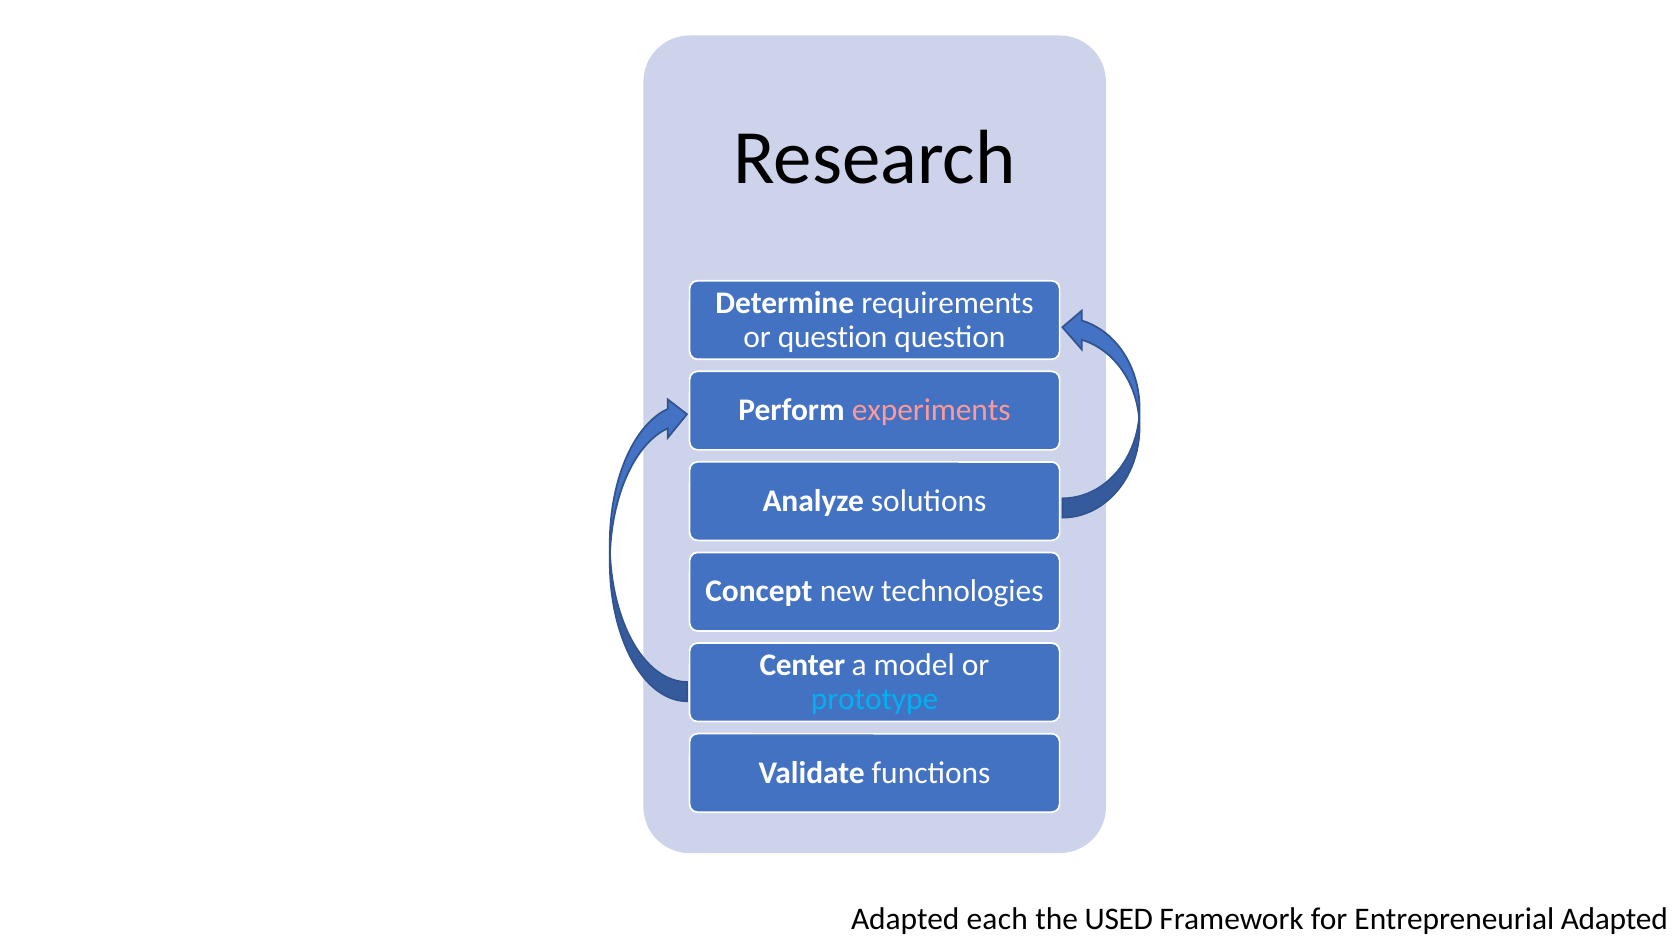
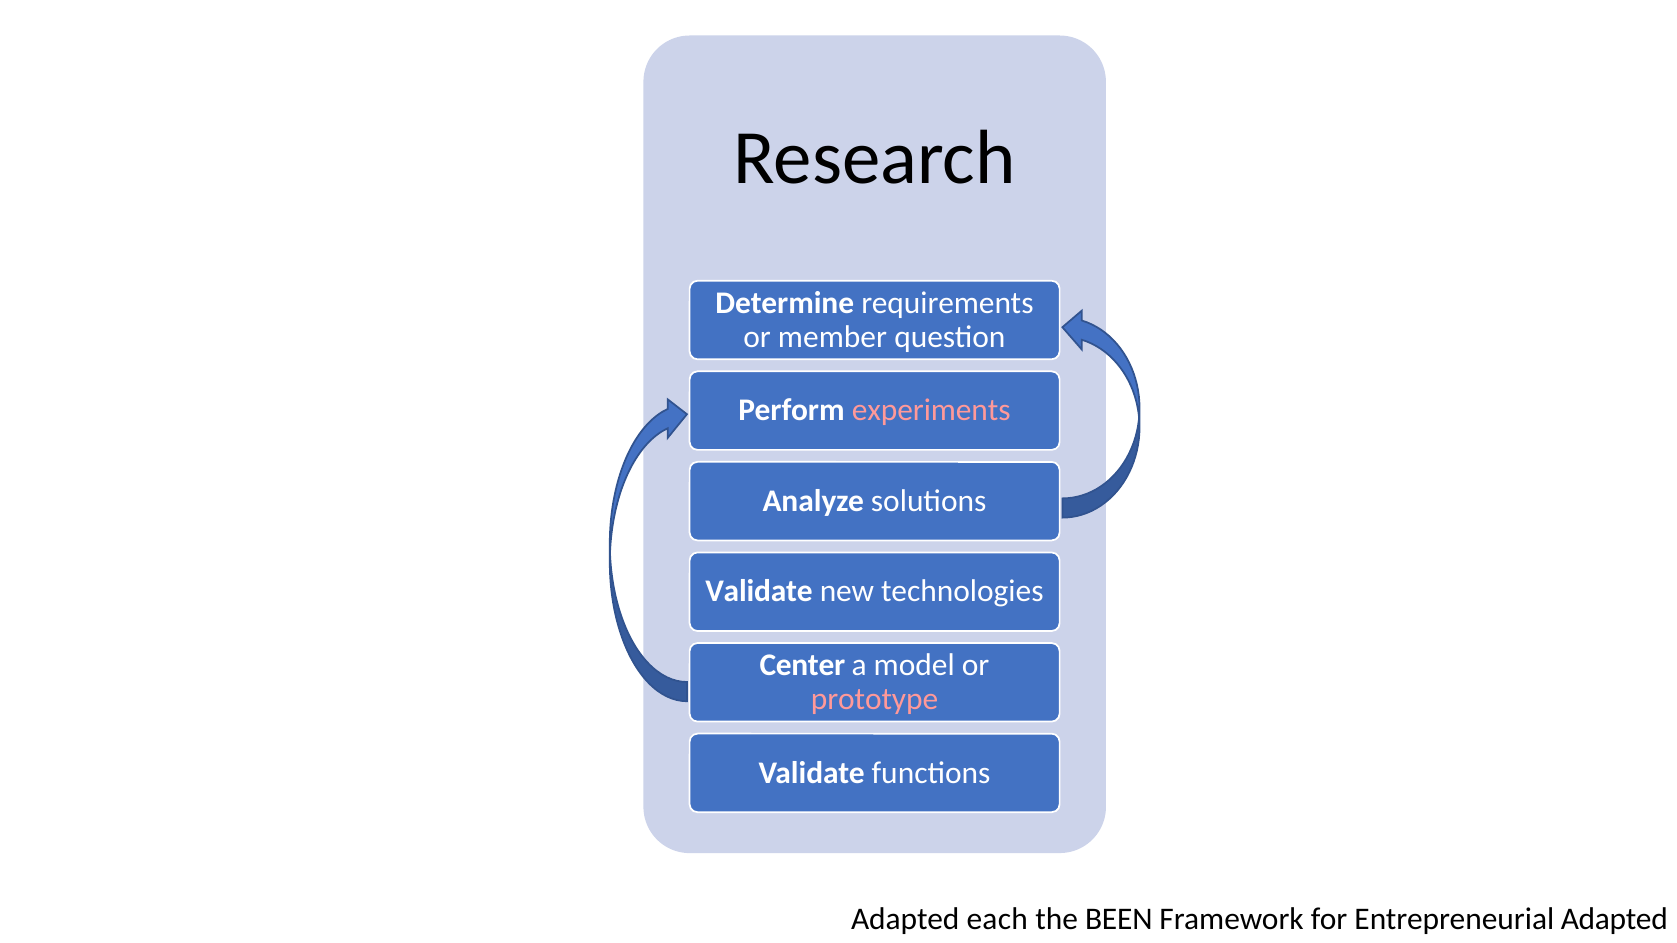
or question: question -> member (833, 337)
Concept: Concept -> Validate (759, 592)
prototype colour: light blue -> pink (875, 699)
USED: USED -> BEEN (1119, 920)
